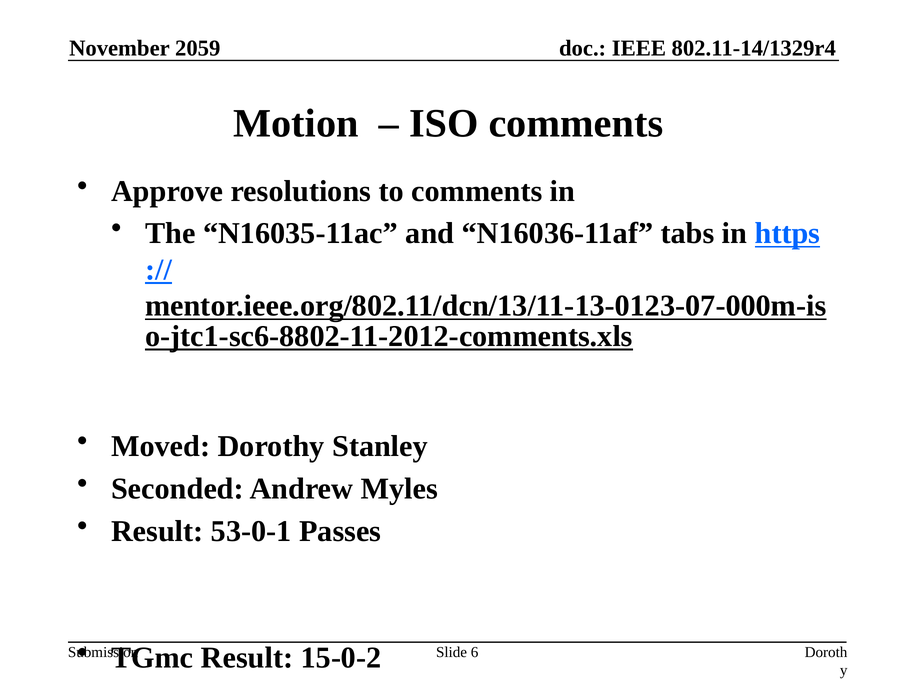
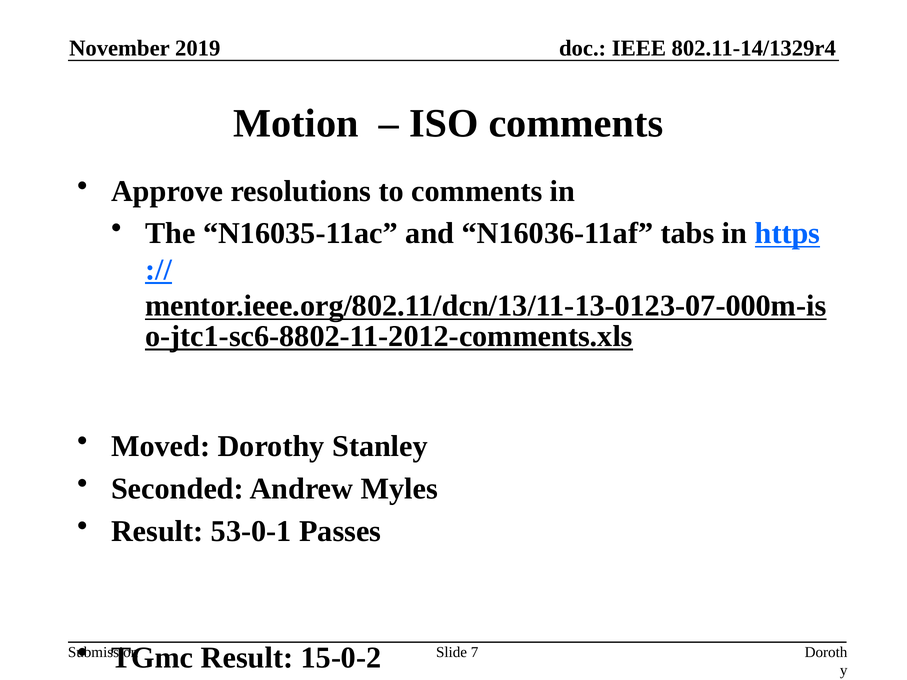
2059: 2059 -> 2019 (198, 48)
6: 6 -> 7 (475, 652)
